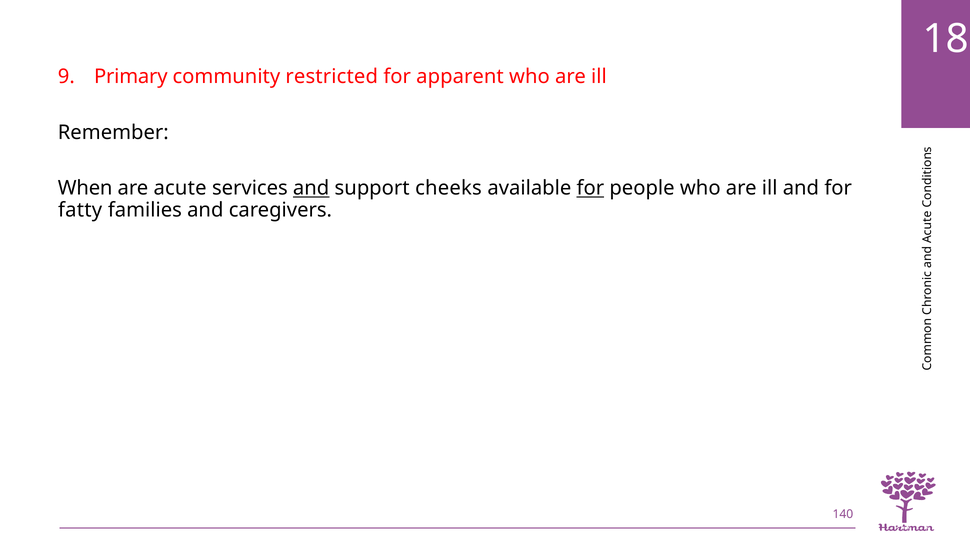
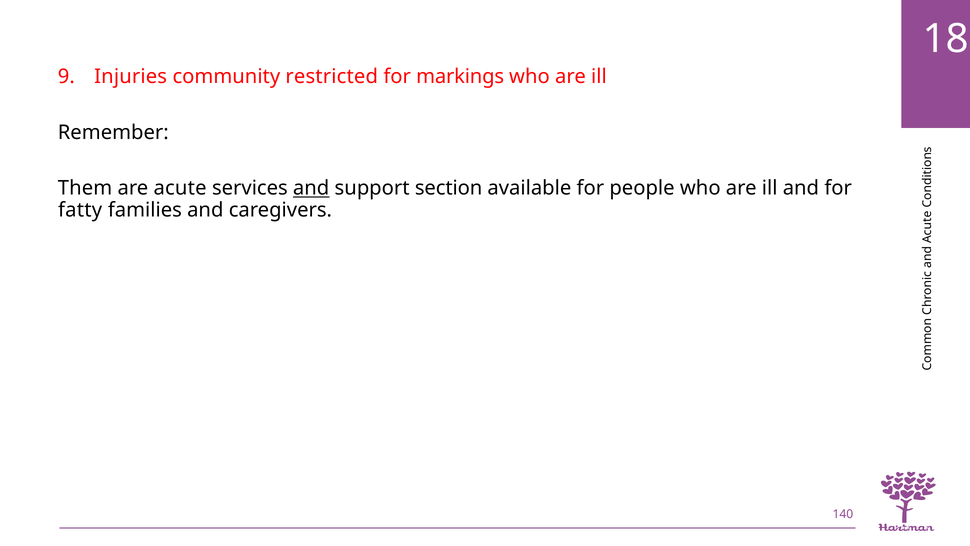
Primary: Primary -> Injuries (131, 77)
apparent: apparent -> markings (460, 77)
When: When -> Them (85, 188)
cheeks: cheeks -> section (449, 188)
for underline: present -> none (590, 188)
